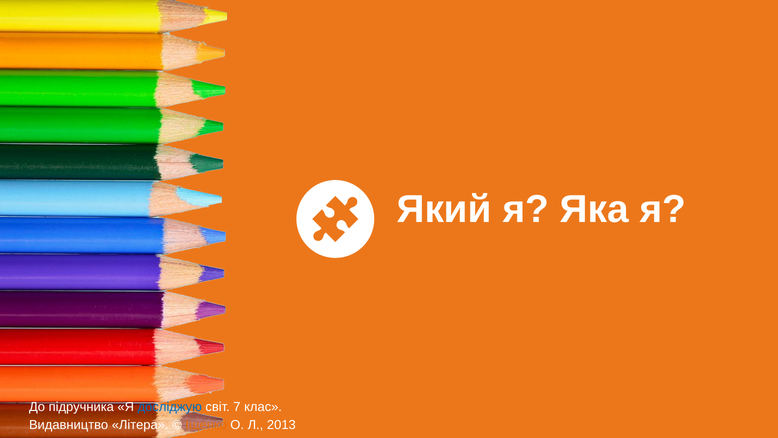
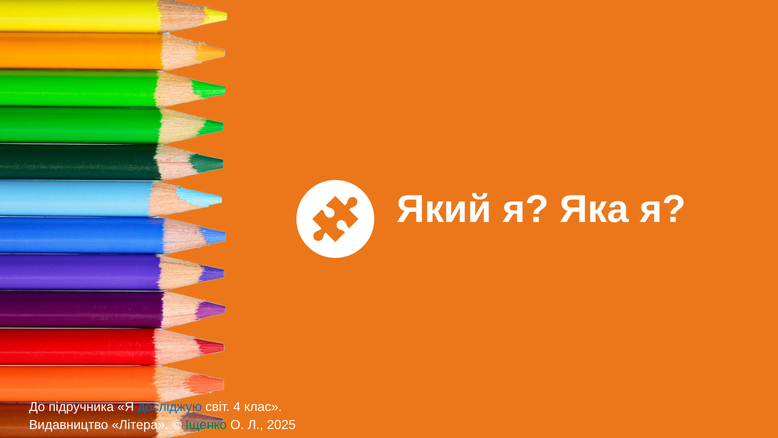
7: 7 -> 4 (237, 407)
Іщенко colour: orange -> green (206, 425)
2013: 2013 -> 2025 (281, 425)
